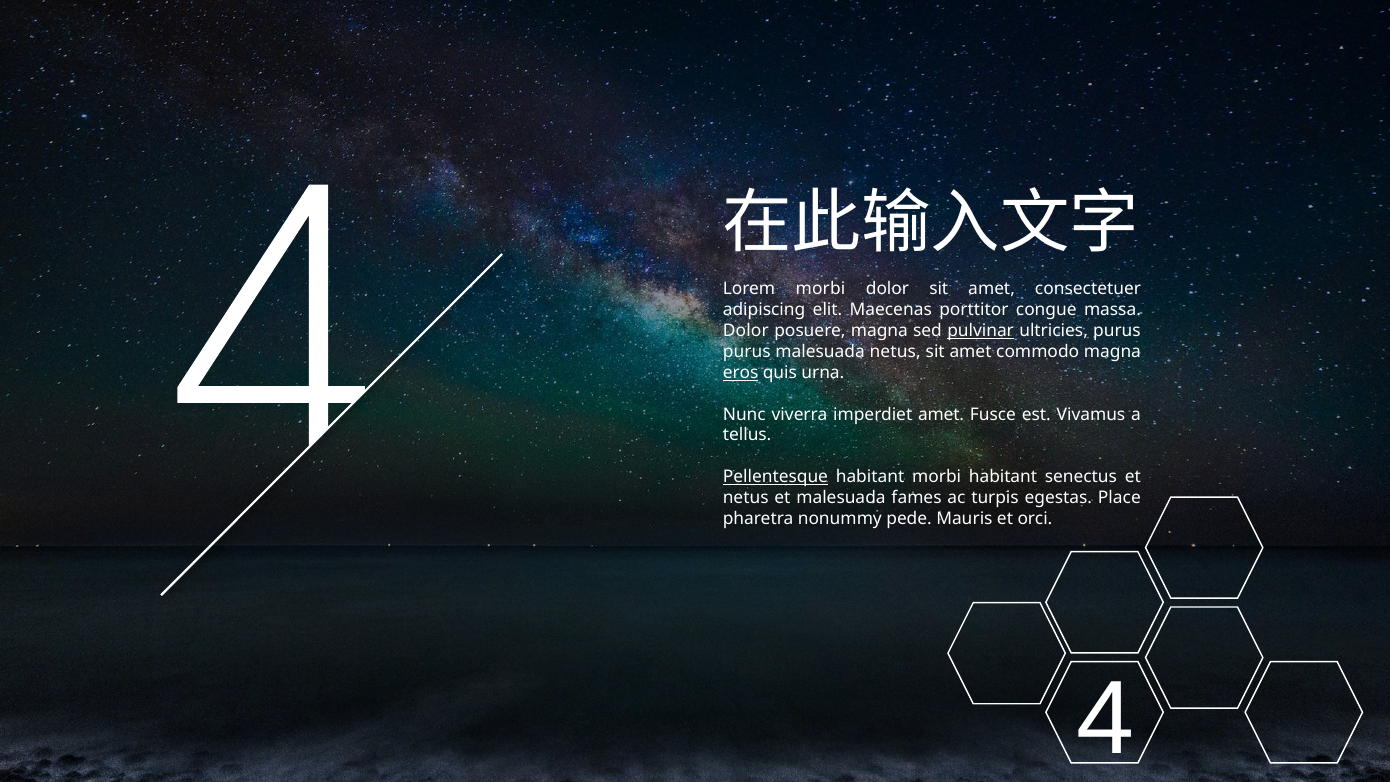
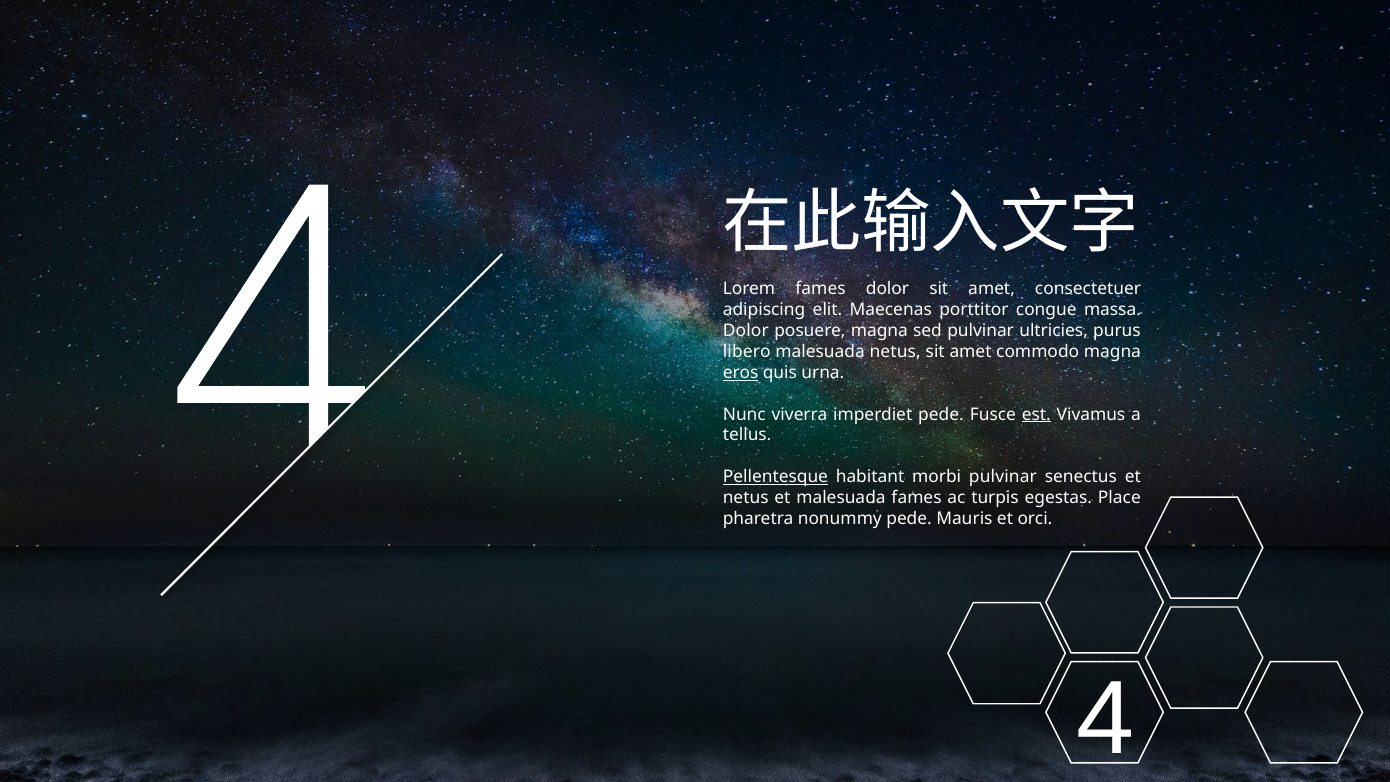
Lorem morbi: morbi -> fames (821, 289)
pulvinar underline: present -> none (981, 331)
purus: purus -> libero (747, 352)
imperdiet amet: amet -> pede (941, 414)
est underline: none -> present (1036, 414)
morbi habitant: habitant -> pulvinar (1003, 477)
